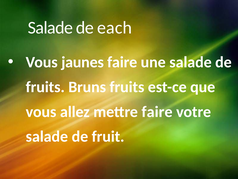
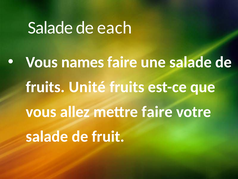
jaunes: jaunes -> names (83, 62)
Bruns: Bruns -> Unité (87, 87)
